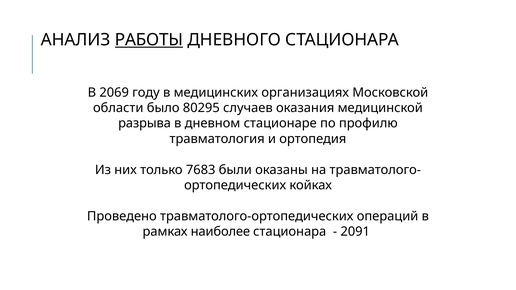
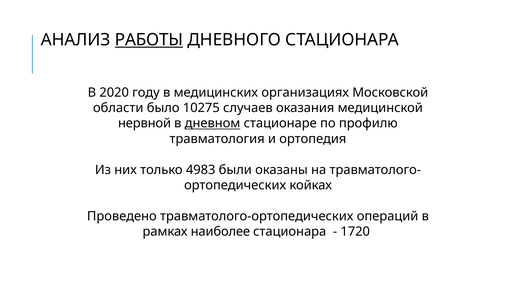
2069: 2069 -> 2020 (114, 93)
80295: 80295 -> 10275 (201, 108)
разрыва: разрыва -> нервной (145, 123)
дневном underline: none -> present (213, 123)
7683: 7683 -> 4983 (201, 170)
2091: 2091 -> 1720 (355, 232)
